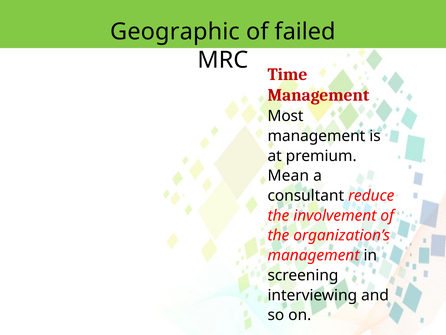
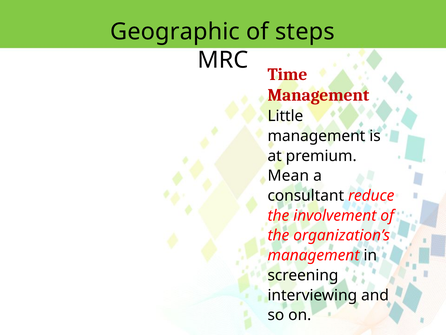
failed: failed -> steps (305, 32)
Most: Most -> Little (285, 116)
